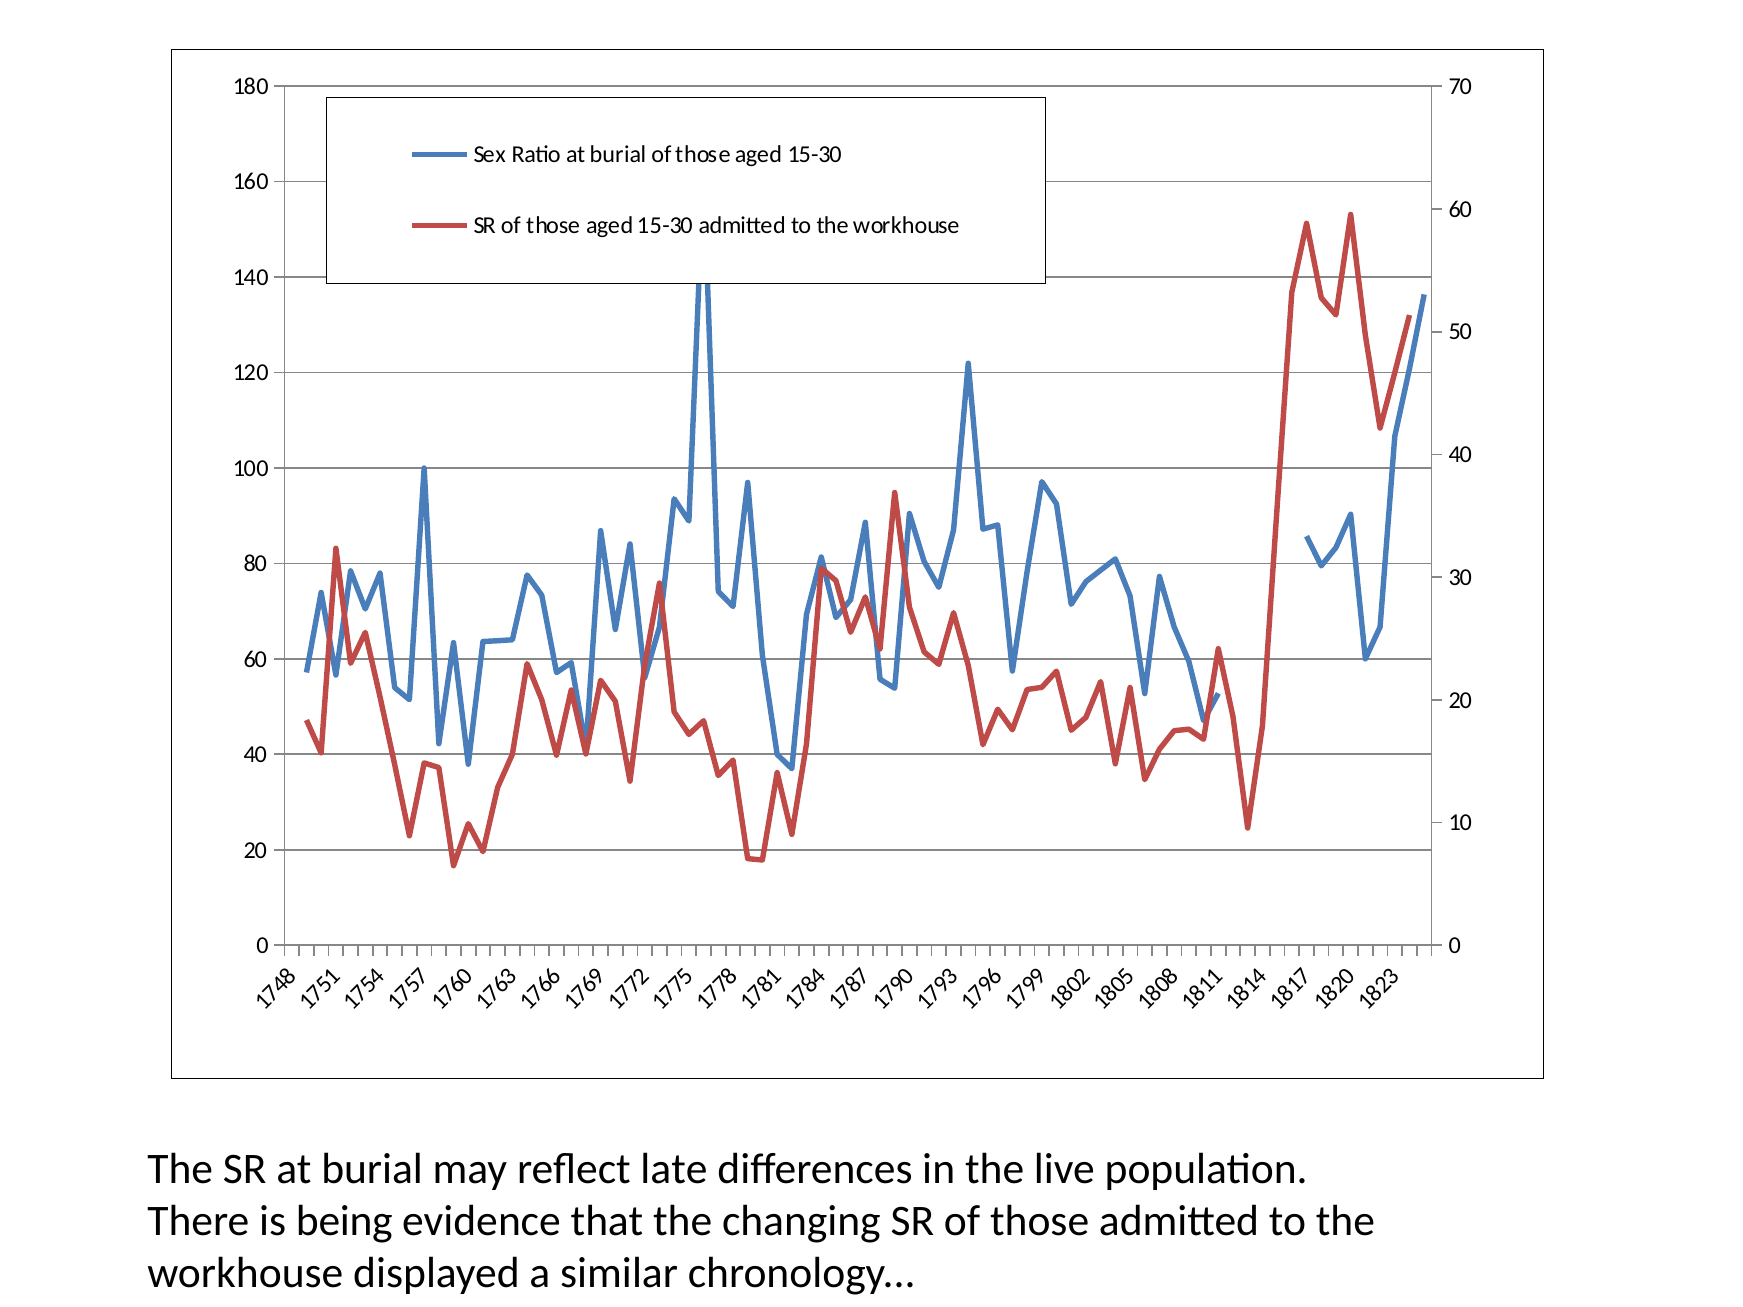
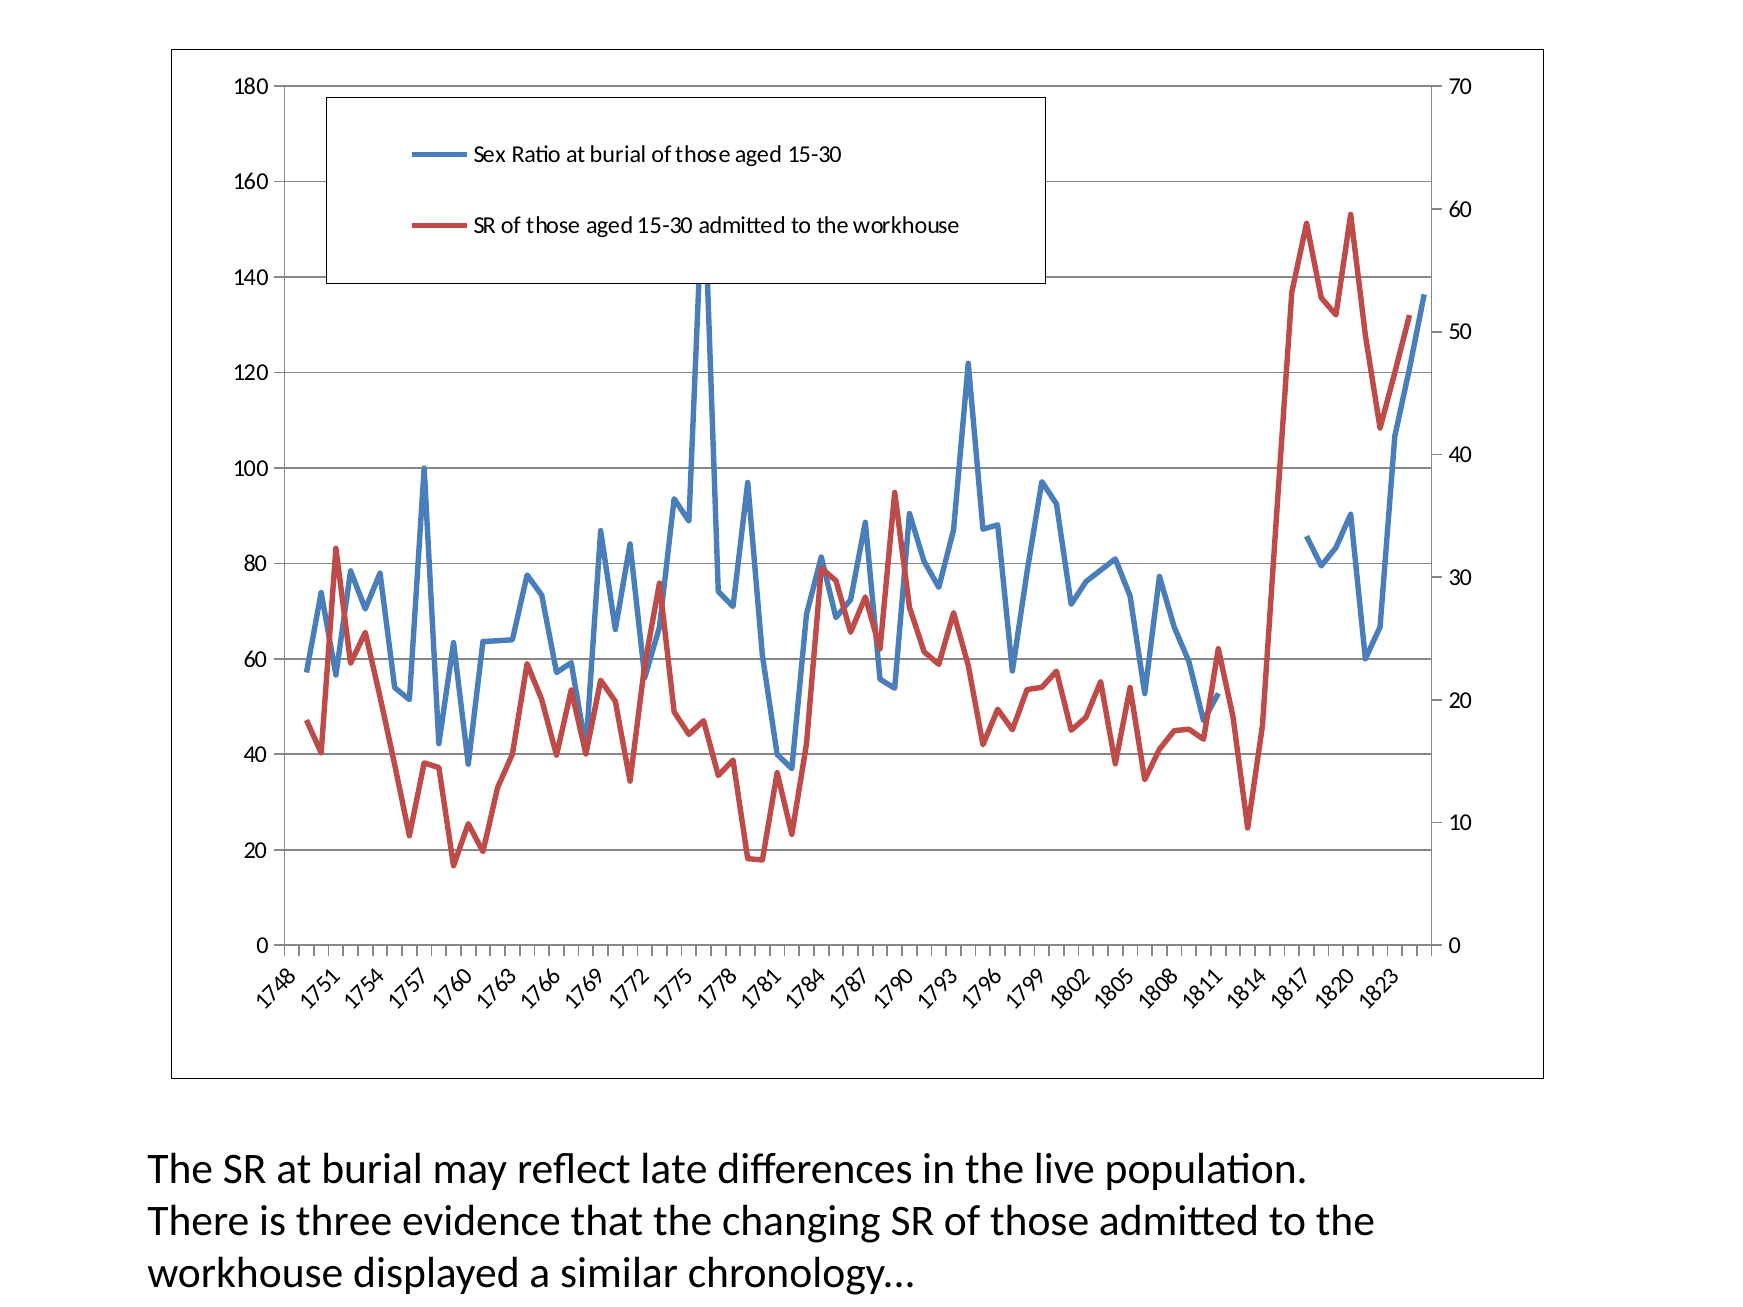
being: being -> three (344, 1221)
